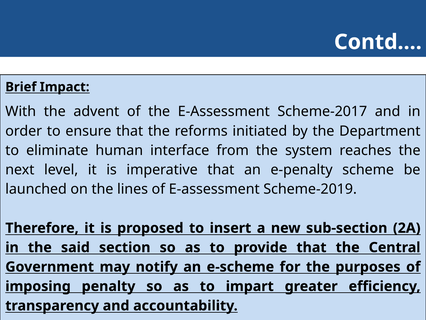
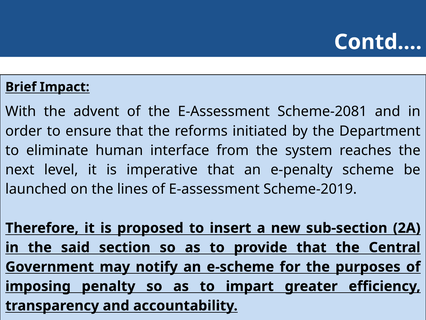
Scheme-2017: Scheme-2017 -> Scheme-2081 (322, 111)
